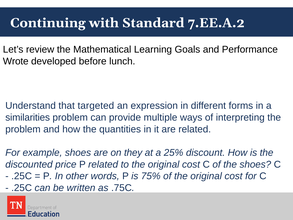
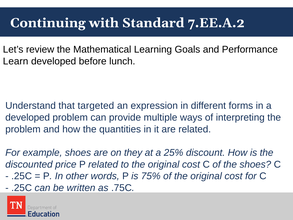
Wrote: Wrote -> Learn (16, 61)
similarities: similarities -> developed (28, 117)
